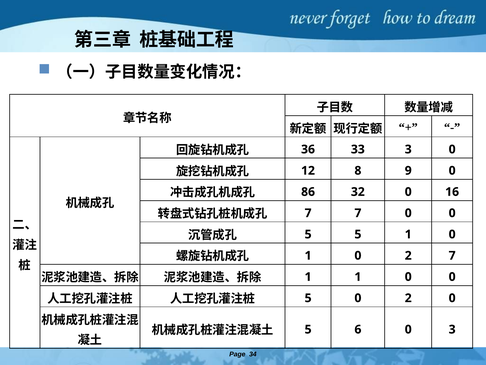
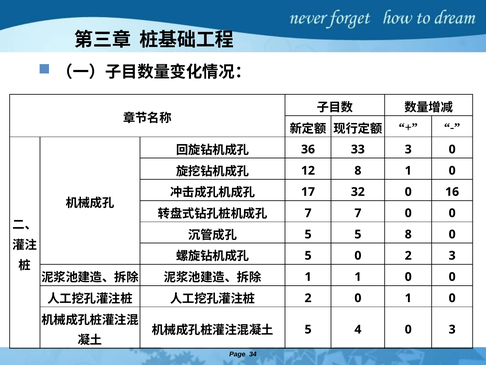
8 9: 9 -> 1 (408, 170)
86: 86 -> 17 (308, 192)
5 1: 1 -> 8 (408, 234)
1: 1 -> 5 (308, 255)
2 7: 7 -> 3 (452, 255)
5: 5 -> 2 (308, 298)
2: 2 -> 1 (408, 298)
6: 6 -> 4 (358, 329)
